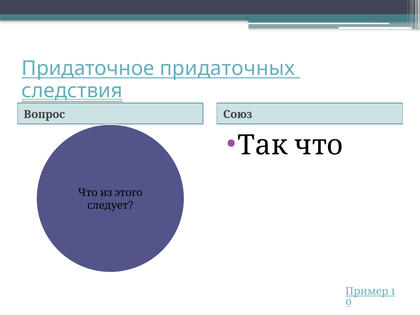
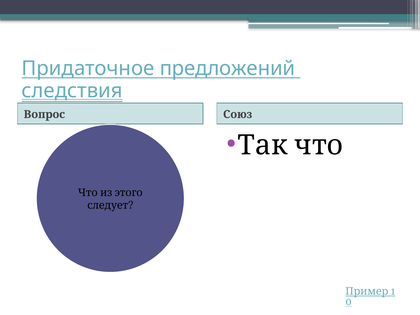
придаточных: придаточных -> предложений (227, 68)
